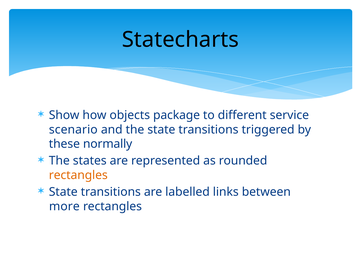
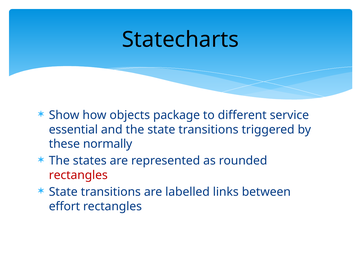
scenario: scenario -> essential (73, 130)
rectangles colour: orange -> red (78, 176)
more: more -> effort (64, 207)
